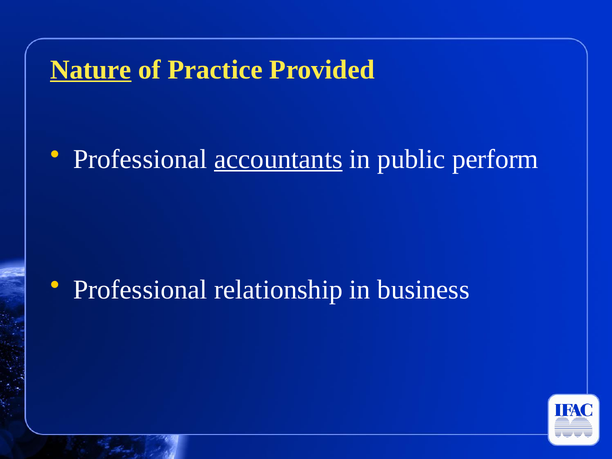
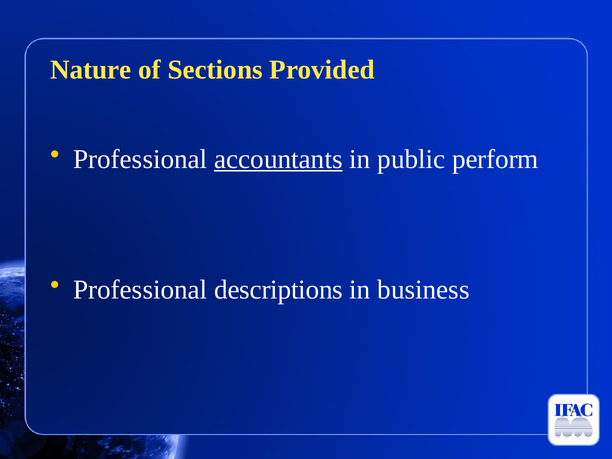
Nature underline: present -> none (91, 70)
Practice: Practice -> Sections (215, 70)
relationship: relationship -> descriptions (279, 290)
